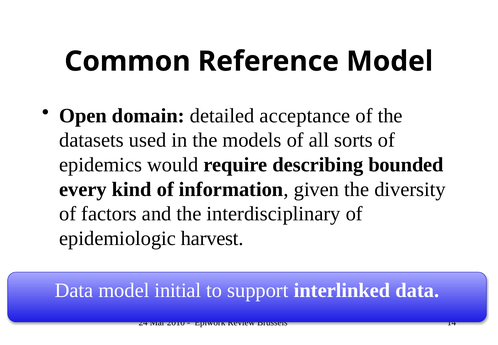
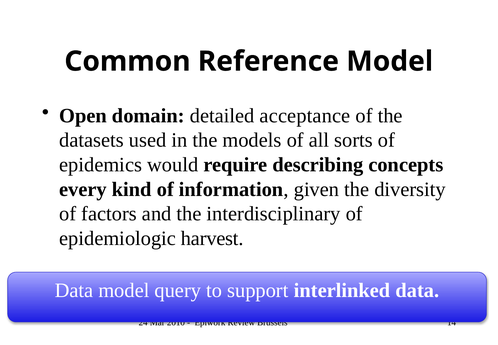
bounded: bounded -> concepts (406, 165)
initial: initial -> query (178, 290)
